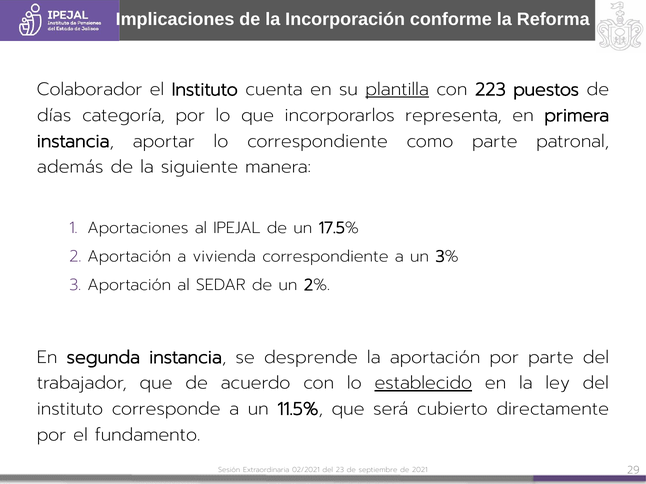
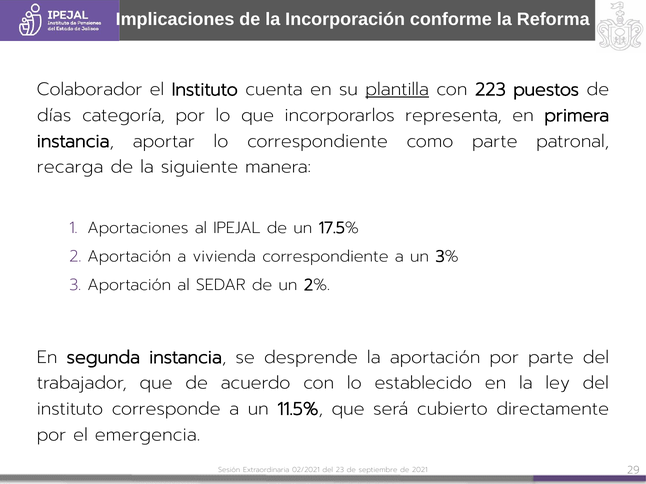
además: además -> recarga (70, 167)
establecido underline: present -> none (423, 383)
fundamento: fundamento -> emergencia (147, 435)
